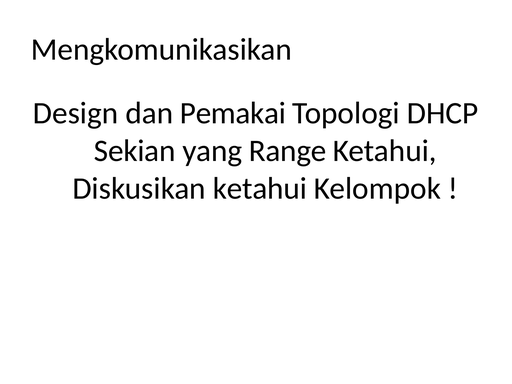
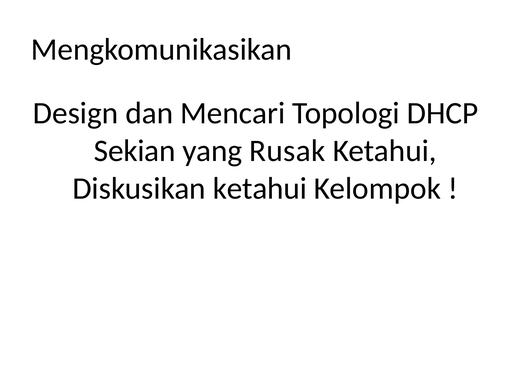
Pemakai: Pemakai -> Mencari (233, 113)
Range: Range -> Rusak (287, 151)
